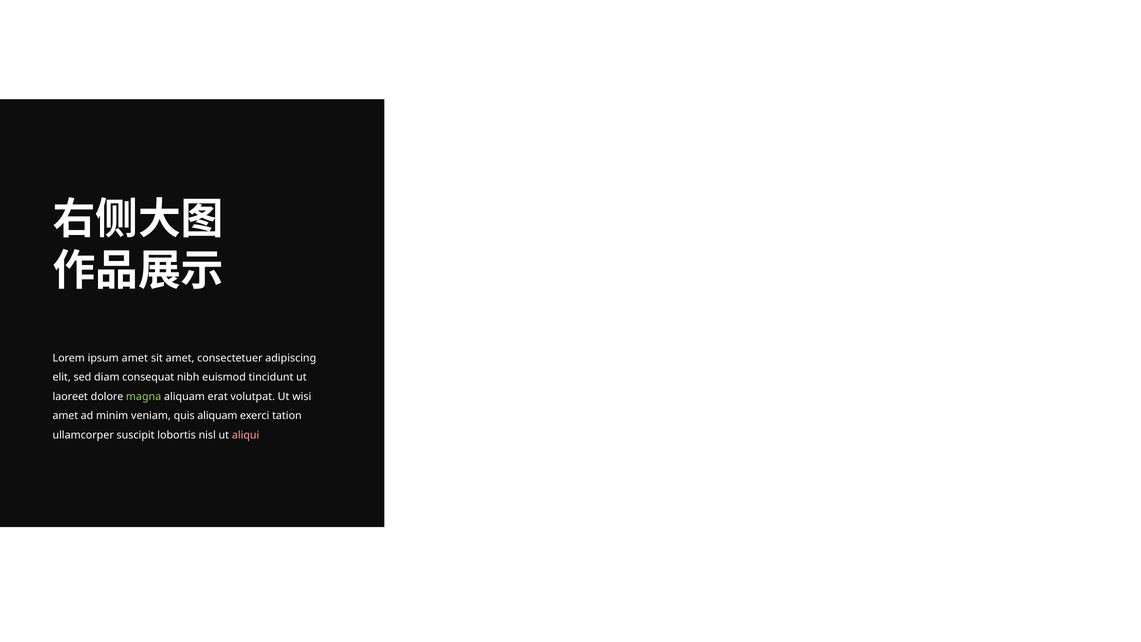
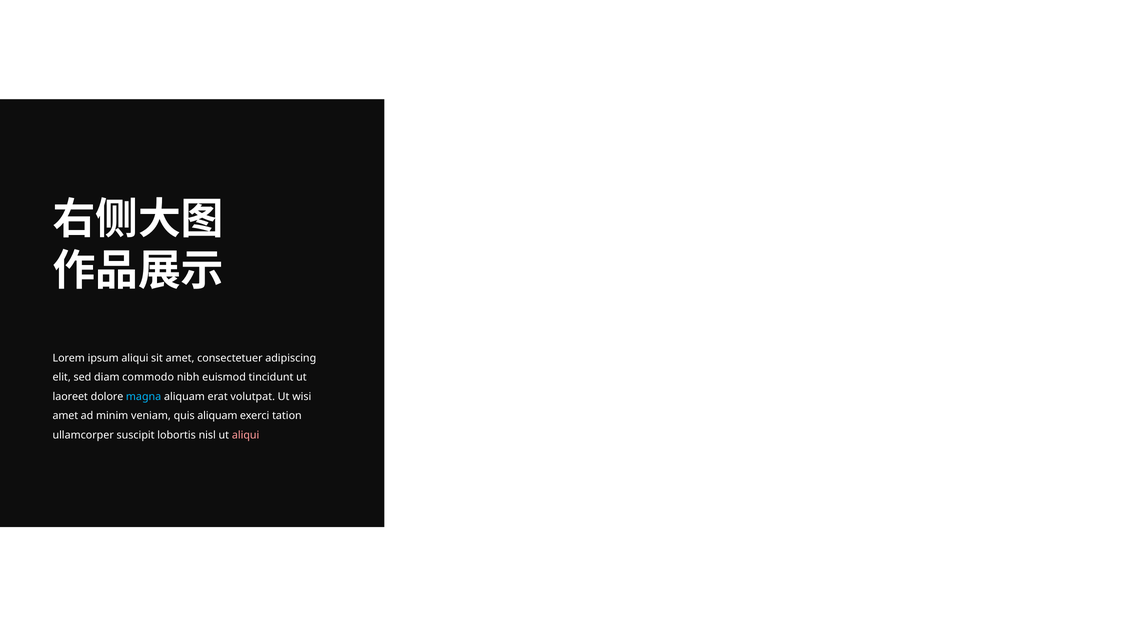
ipsum amet: amet -> aliqui (135, 358)
consequat: consequat -> commodo (148, 377)
magna colour: light green -> light blue (144, 397)
